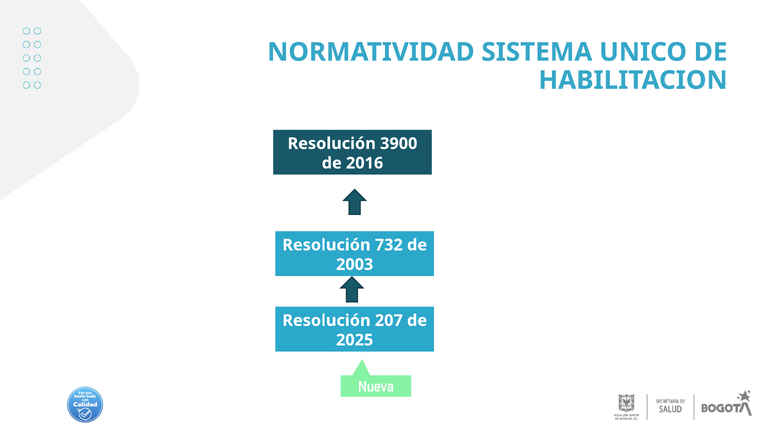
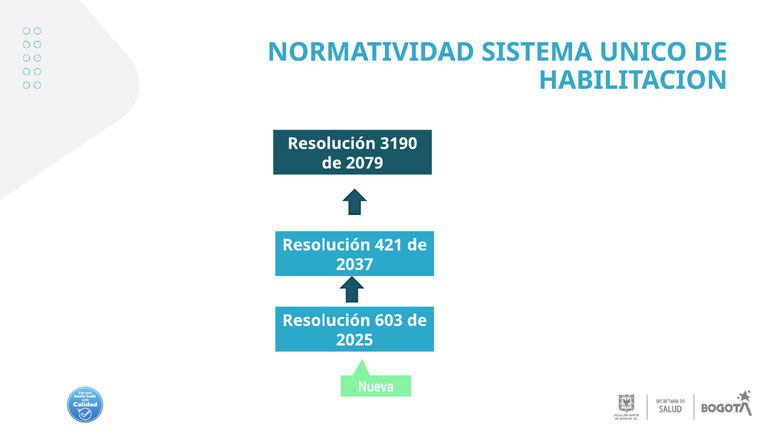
3900: 3900 -> 3190 (399, 144)
2016: 2016 -> 2079 (365, 163)
732: 732 -> 421 (389, 245)
2003: 2003 -> 2037 (355, 265)
207: 207 -> 603 (389, 321)
